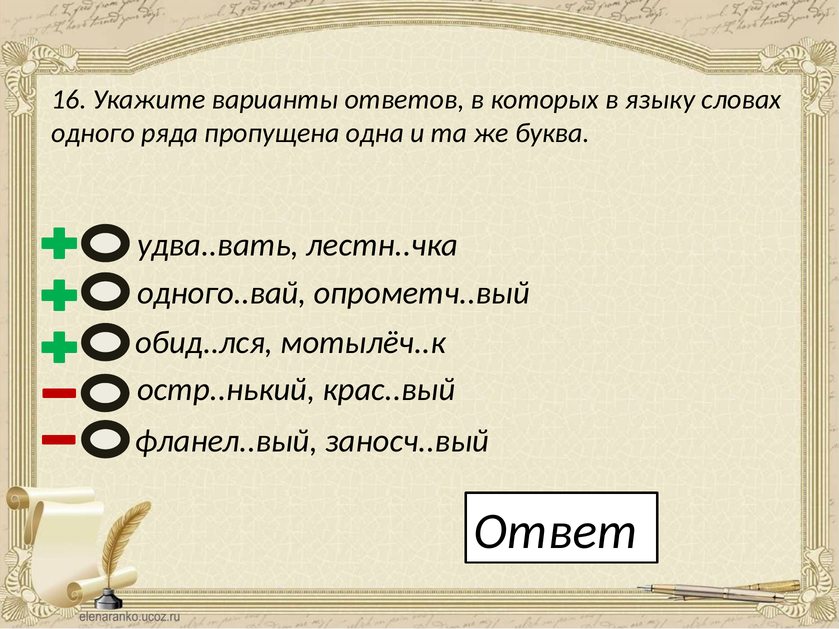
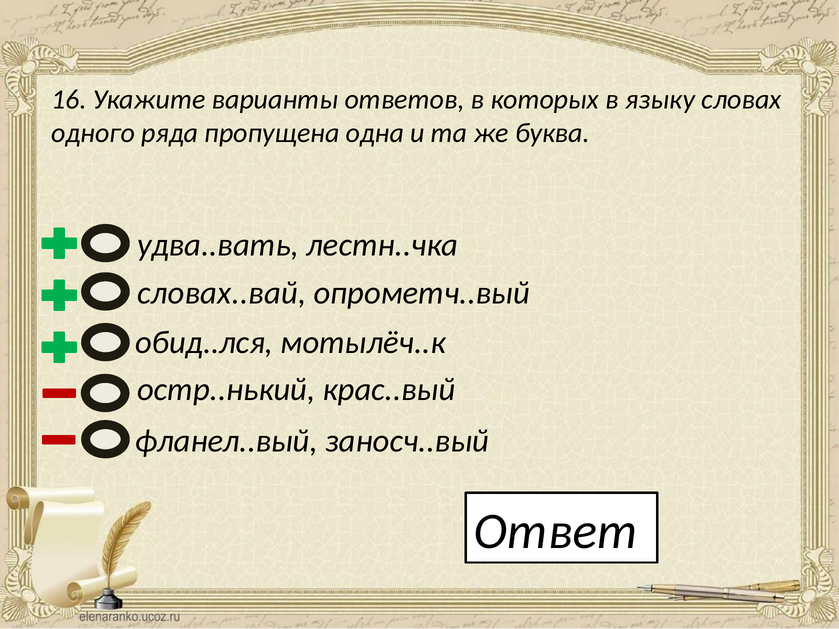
одного..вай: одного..вай -> словах..вай (222, 293)
